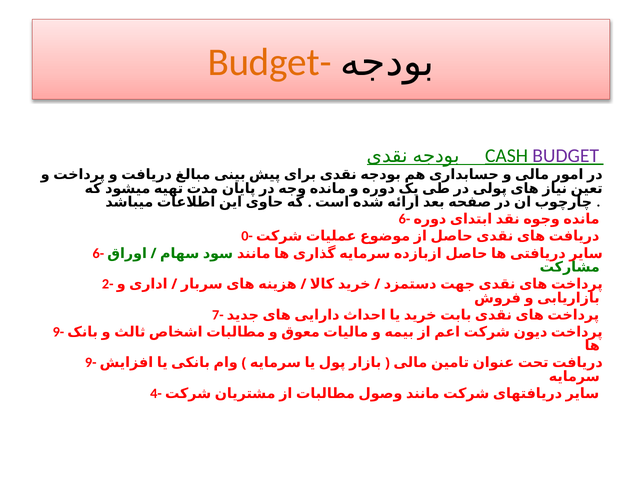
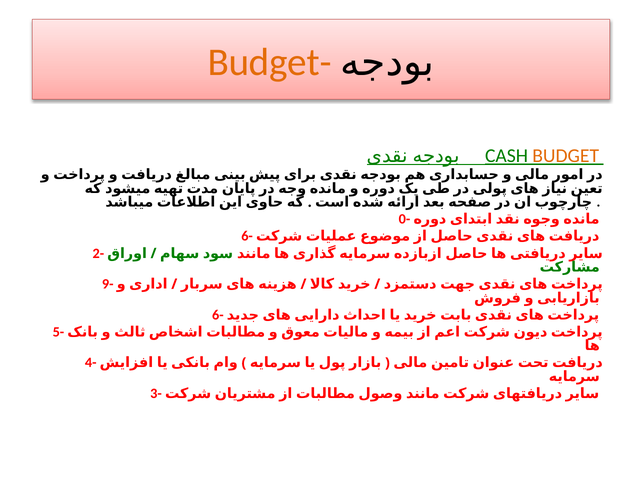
BUDGET colour: purple -> orange (566, 156)
6-: 6- -> 0- (404, 219)
0-: 0- -> 6- (247, 237)
6-: 6- -> 2- (98, 254)
2-: 2- -> 9- (108, 284)
7-: 7- -> 6- (218, 315)
9-: 9- -> 5- (58, 332)
9-: 9- -> 4- (91, 363)
4-: 4- -> 3- (156, 394)
